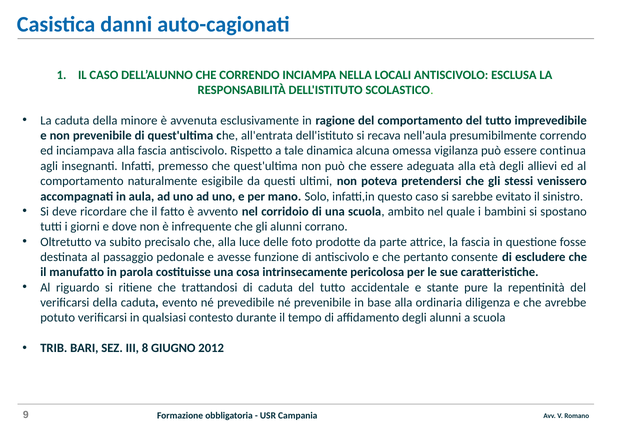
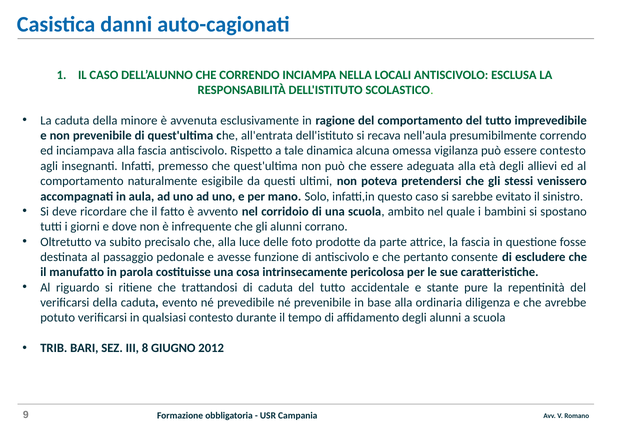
essere continua: continua -> contesto (563, 151)
